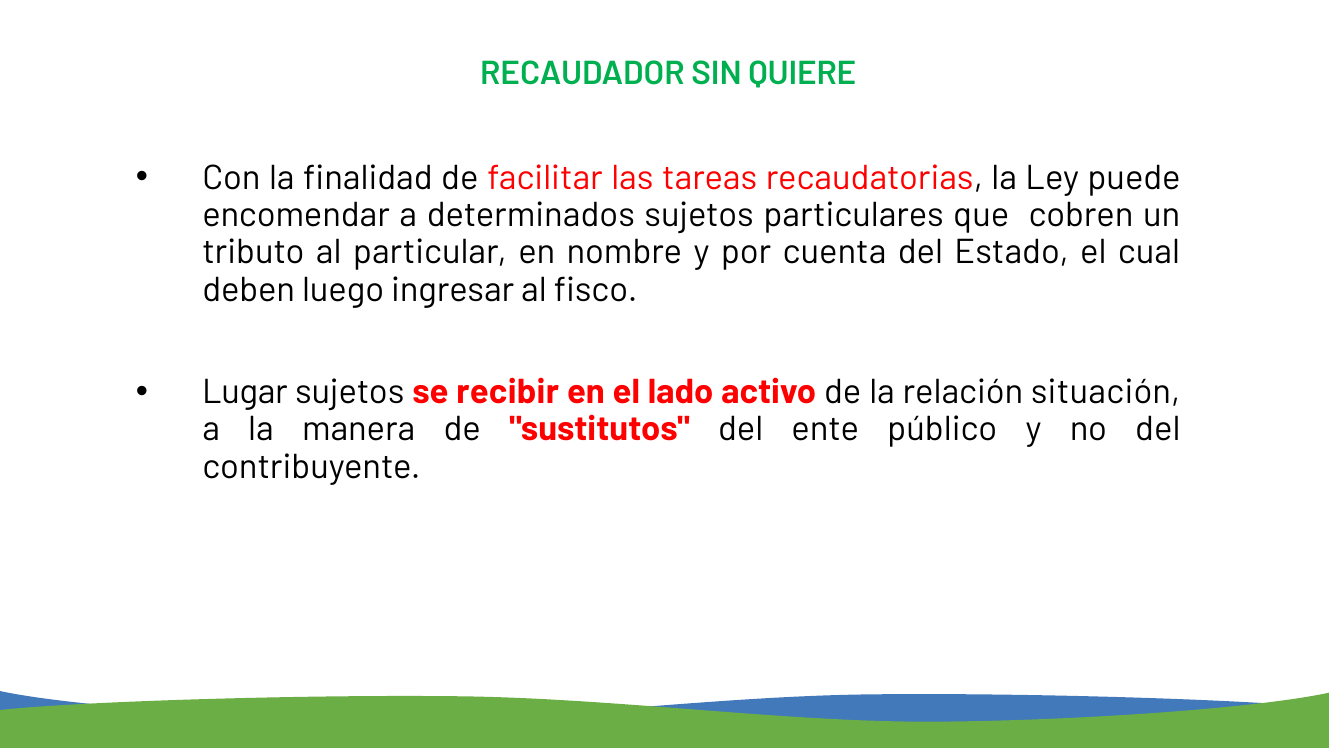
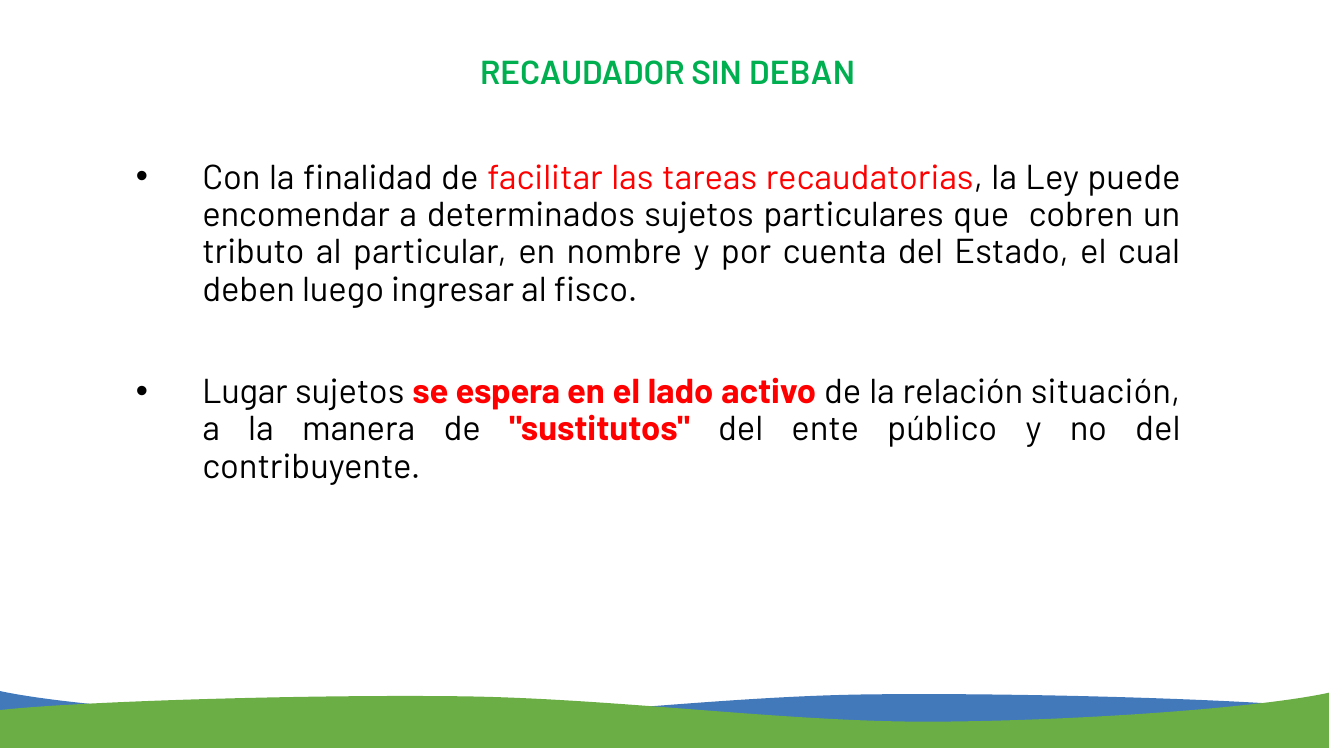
QUIERE: QUIERE -> DEBAN (802, 74)
recibir: recibir -> espera (508, 392)
